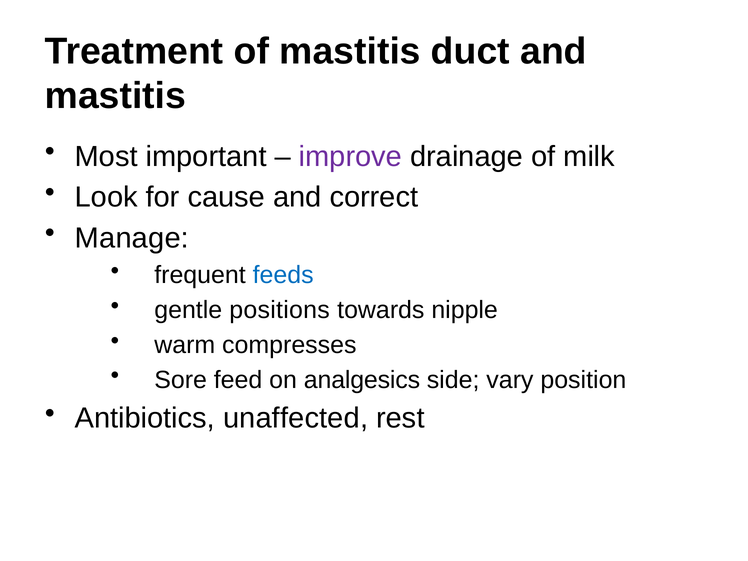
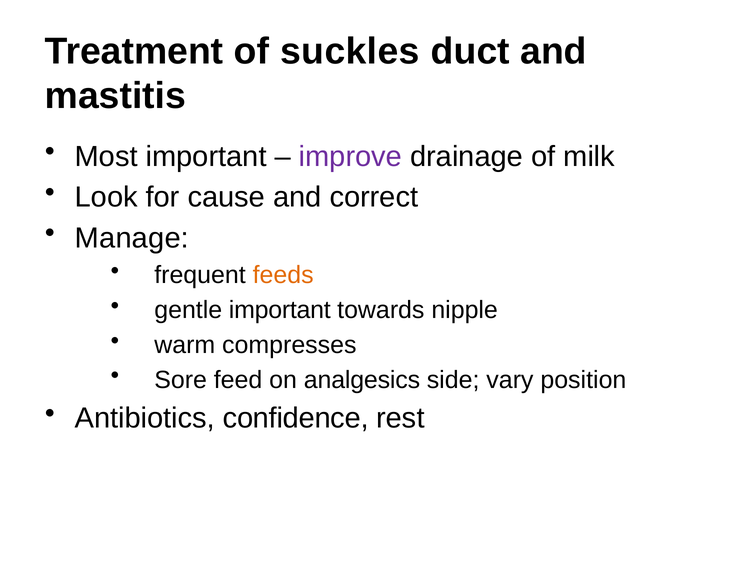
of mastitis: mastitis -> suckles (350, 51)
feeds colour: blue -> orange (283, 275)
gentle positions: positions -> important (280, 310)
unaffected: unaffected -> confidence (296, 418)
